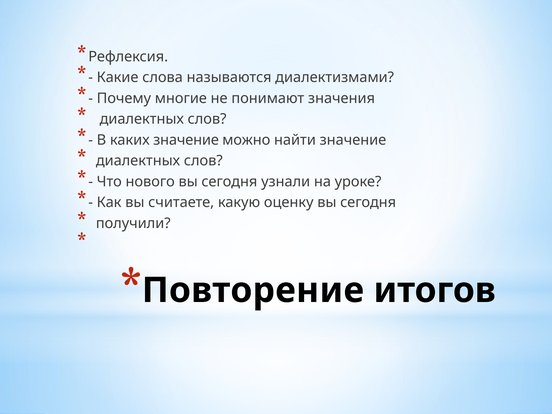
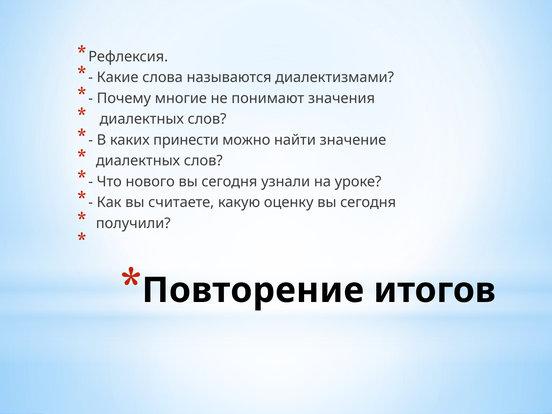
каких значение: значение -> принести (186, 140)
